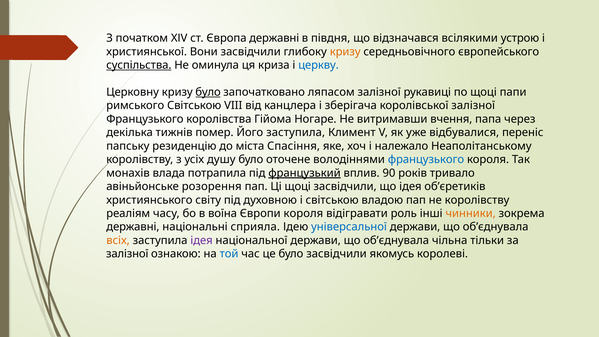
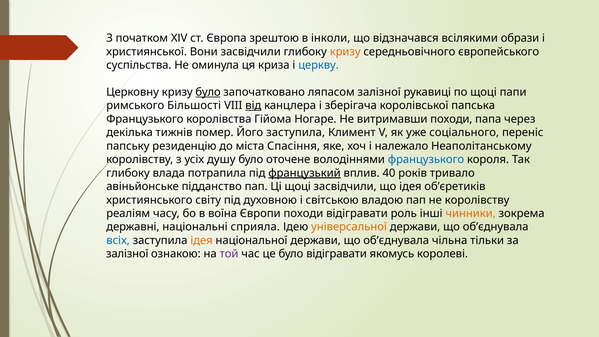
Європа державні: державні -> зрештою (274, 38)
півдня: півдня -> інколи (331, 38)
устрою: устрою -> образи (520, 38)
суспільства underline: present -> none (139, 65)
римського Світською: Світською -> Більшості (194, 106)
від underline: none -> present (253, 106)
королівської залізної: залізної -> папська (473, 106)
витримавши вчення: вчення -> походи (451, 119)
відбувалися: відбувалися -> соціального (464, 133)
монахів: монахів -> глибоку (128, 173)
90: 90 -> 40 (389, 173)
розорення: розорення -> підданство (212, 186)
Європи короля: короля -> походи (303, 213)
універсальної colour: blue -> orange (349, 227)
всіх colour: orange -> blue (118, 240)
ідея colour: purple -> orange (202, 240)
той colour: blue -> purple (229, 254)
було засвідчили: засвідчили -> відігравати (337, 254)
